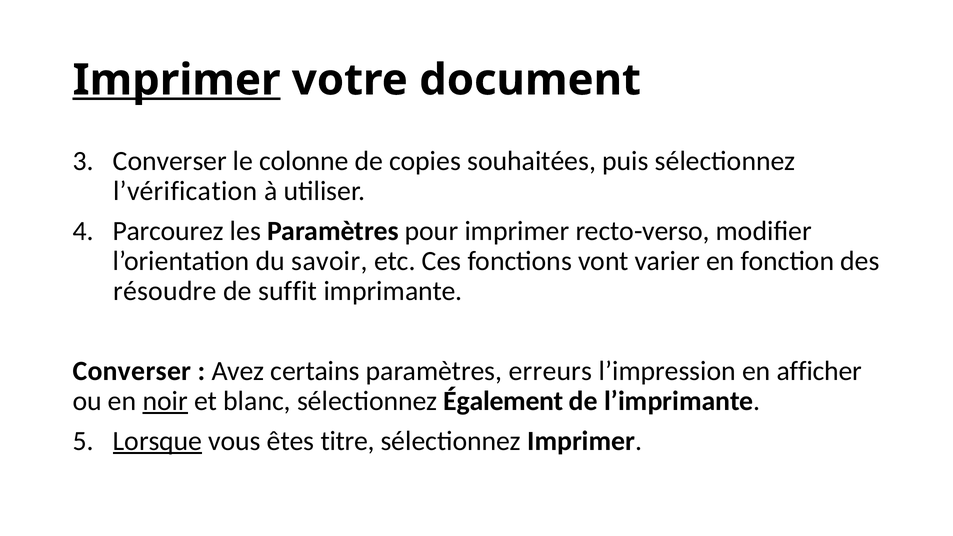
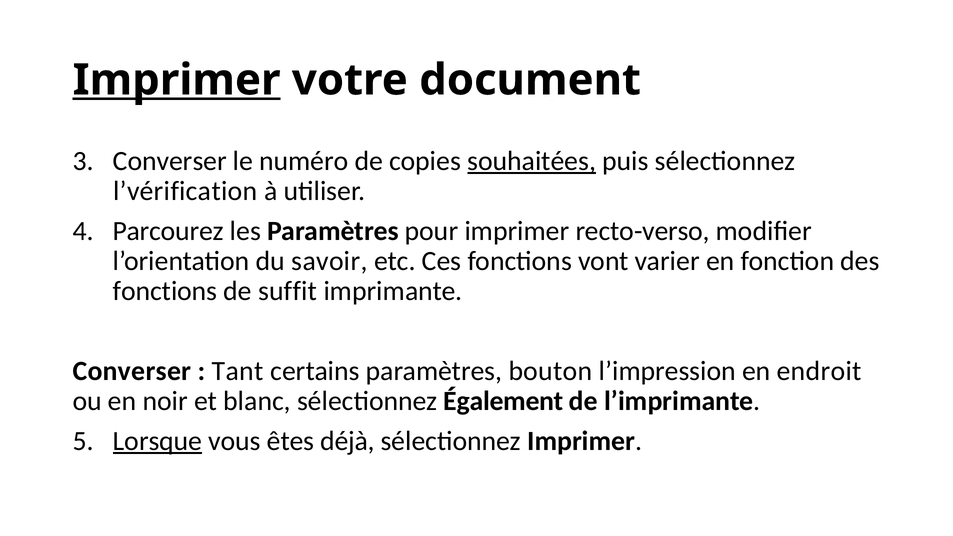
colonne: colonne -> numéro (304, 161)
souhaitées underline: none -> present (532, 161)
résoudre: résoudre -> fonctions (165, 291)
Avez: Avez -> Tant (238, 371)
erreurs: erreurs -> bouton (550, 371)
afficher: afficher -> endroit (819, 371)
noir underline: present -> none (165, 401)
titre: titre -> déjà (348, 441)
